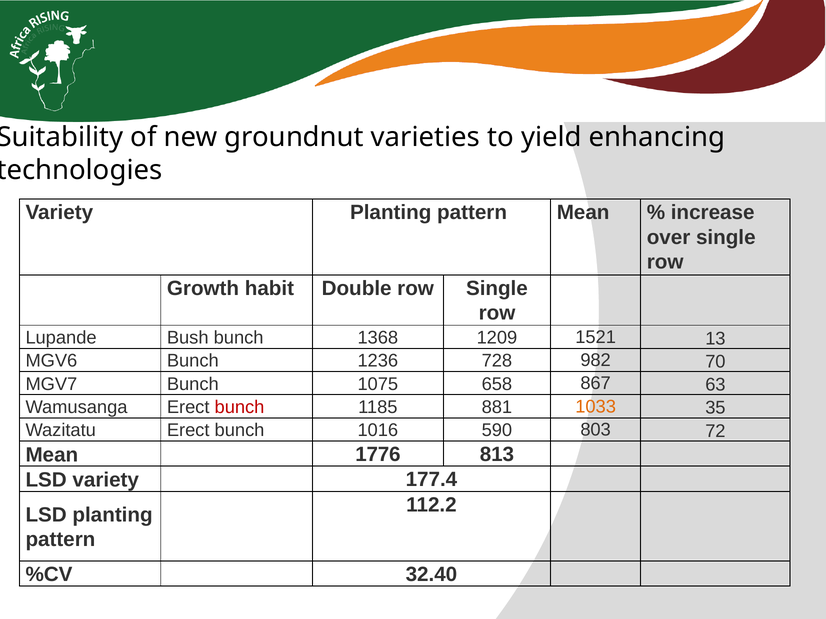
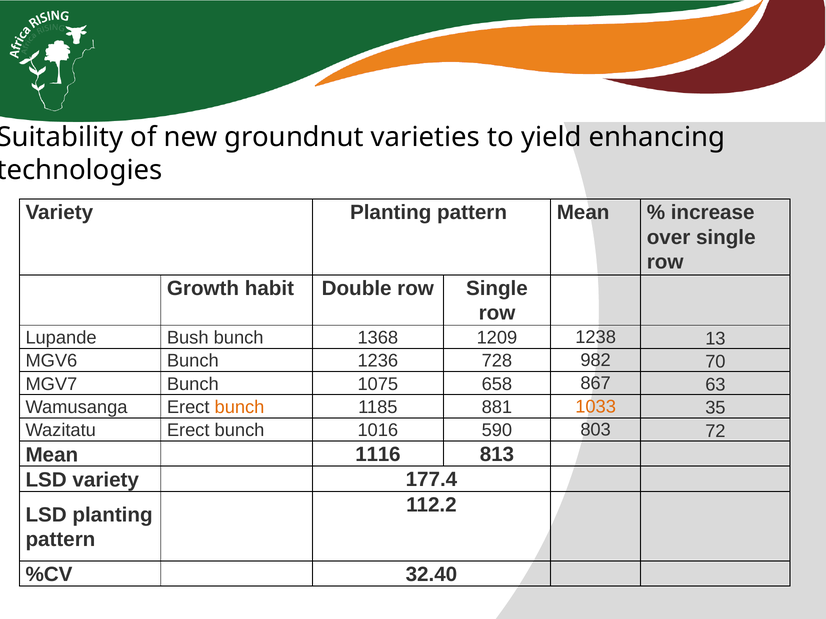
1521: 1521 -> 1238 (596, 337)
bunch colour: red -> orange (240, 408)
1776: 1776 -> 1116 (378, 455)
